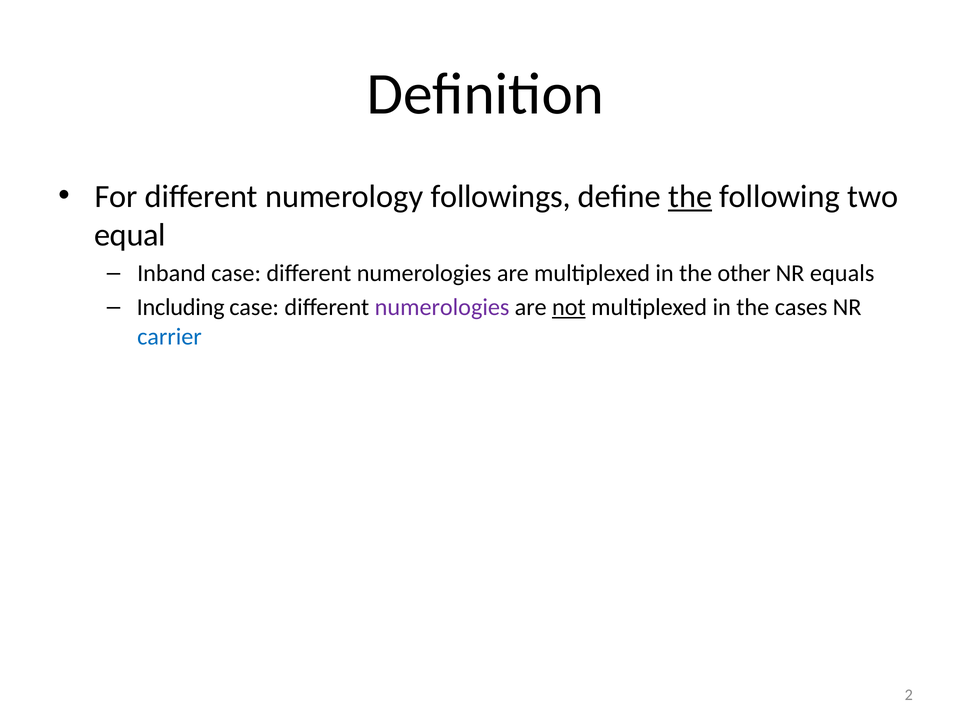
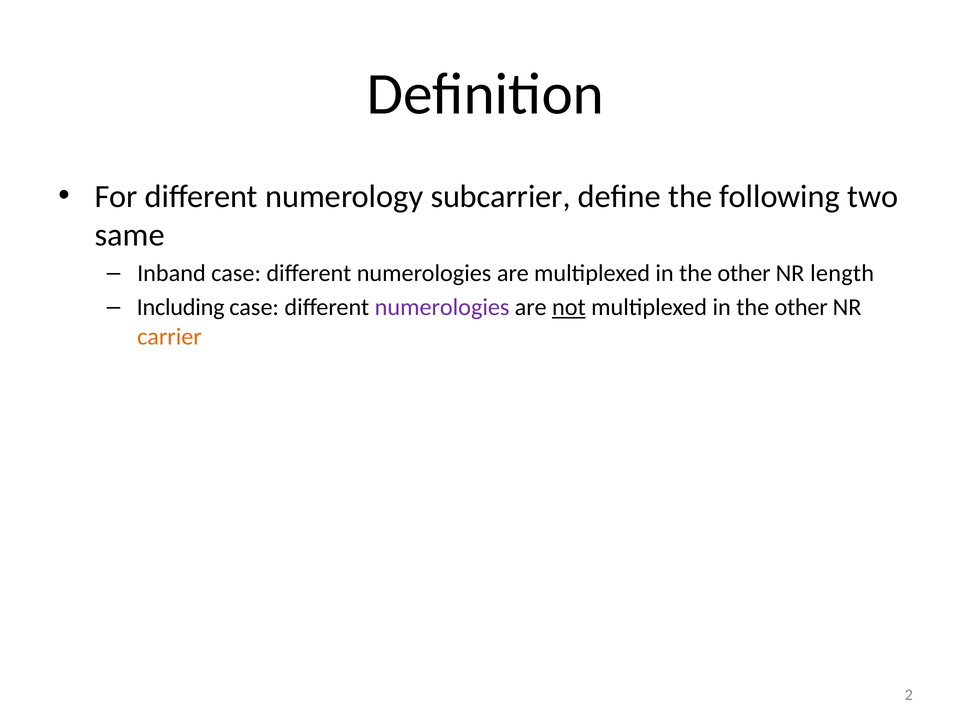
followings: followings -> subcarrier (501, 196)
the underline: present -> none (690, 196)
equal: equal -> same (130, 235)
equals: equals -> length (842, 274)
cases: cases -> other (801, 308)
carrier colour: blue -> orange (169, 337)
